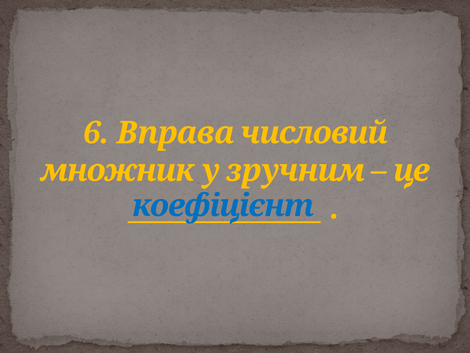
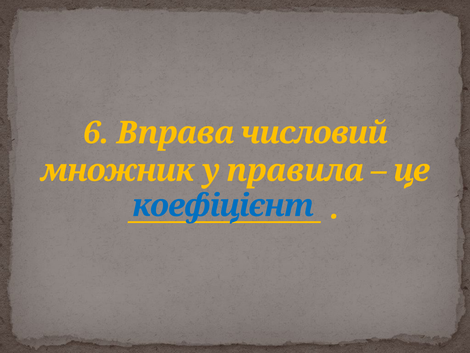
зручним: зручним -> правила (295, 170)
